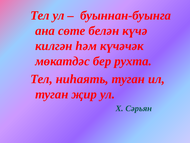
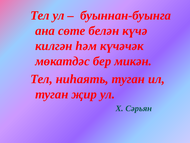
рухта: рухта -> микән (133, 61)
